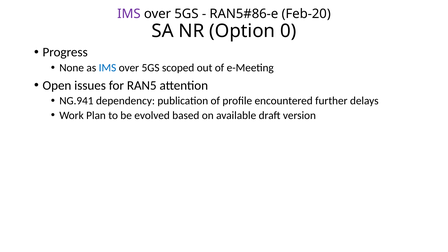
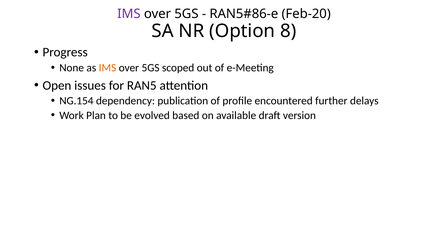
0: 0 -> 8 (288, 31)
IMS colour: blue -> orange (107, 68)
NG.941: NG.941 -> NG.154 (76, 101)
